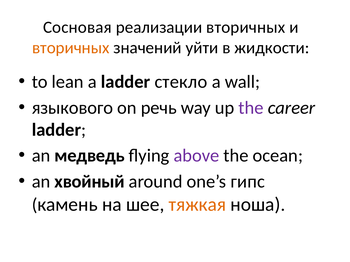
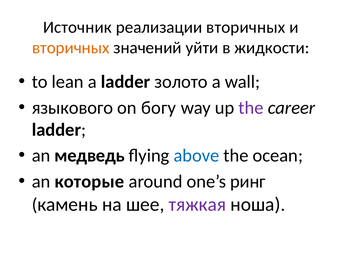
Сосновая: Сосновая -> Источник (77, 27)
стекло: стекло -> золото (181, 82)
речь: речь -> богу (159, 108)
above colour: purple -> blue (196, 156)
хвойный: хвойный -> которые (89, 182)
гипс: гипс -> ринг (248, 182)
тяжкая colour: orange -> purple (197, 205)
